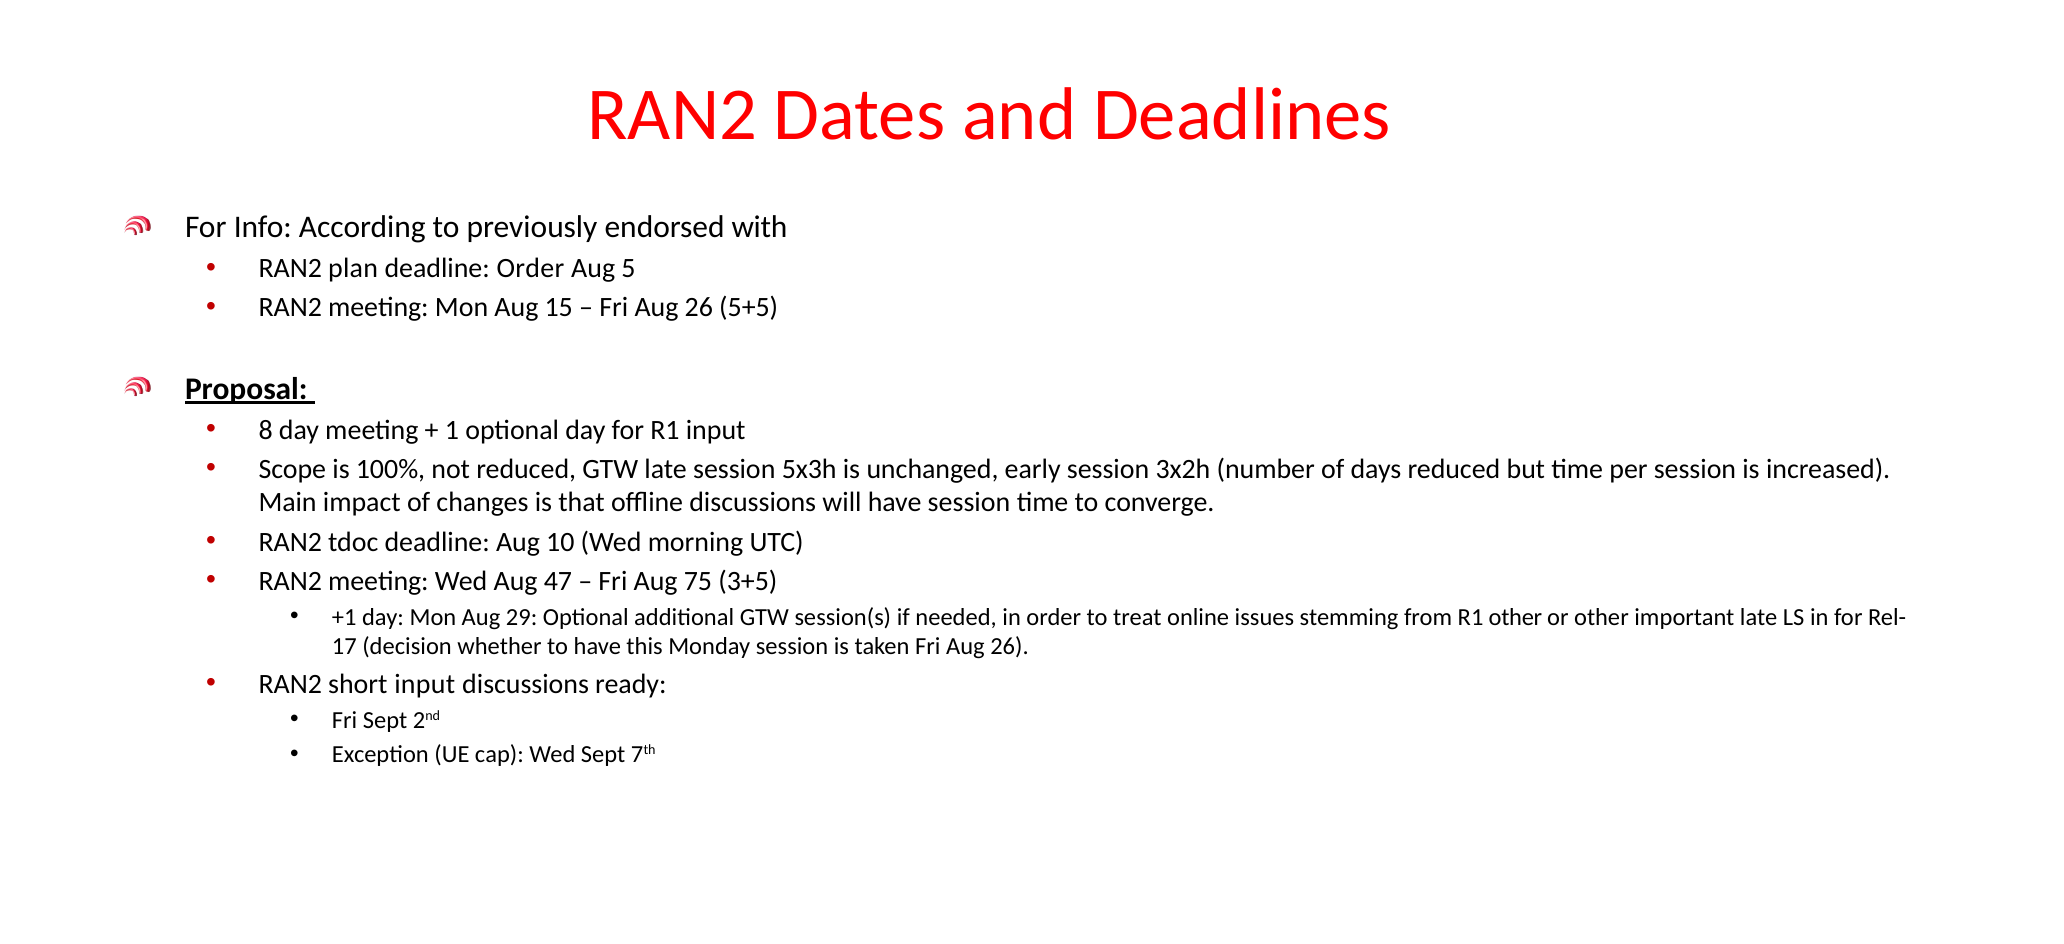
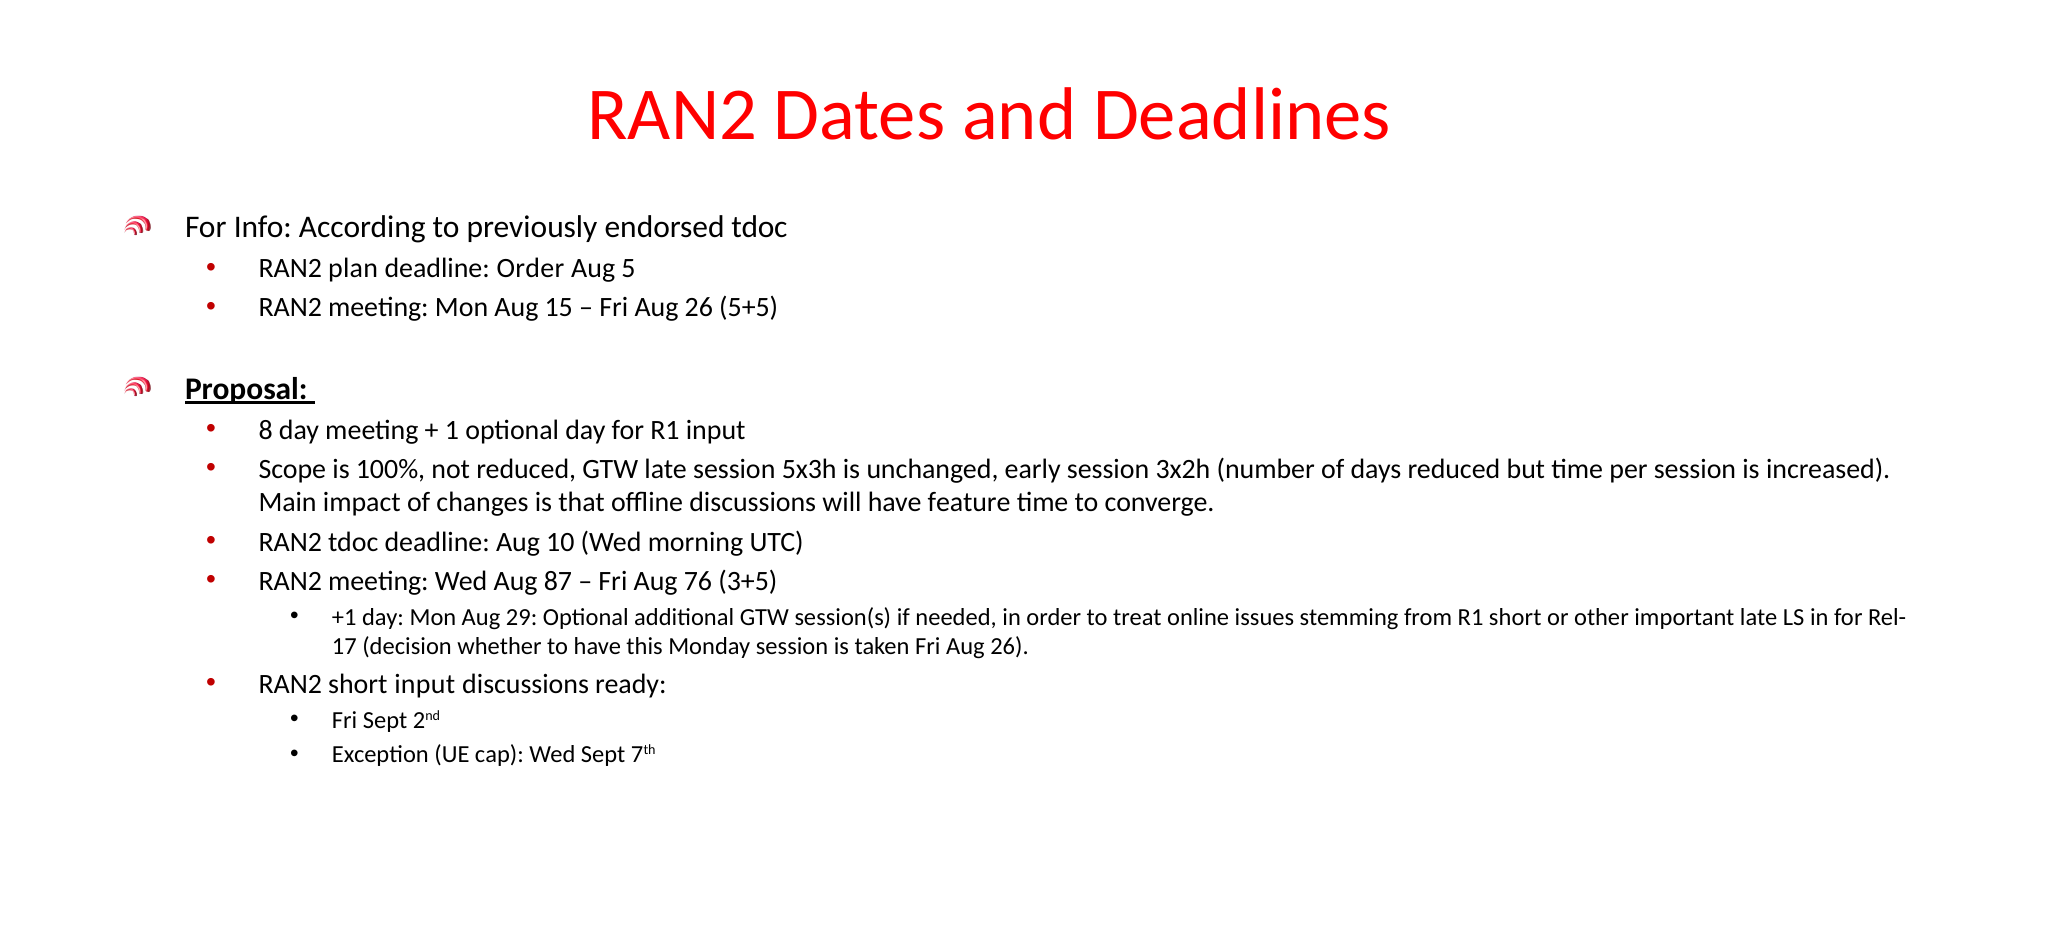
endorsed with: with -> tdoc (759, 228)
have session: session -> feature (969, 503)
47: 47 -> 87 (558, 581)
75: 75 -> 76 (698, 581)
R1 other: other -> short (1515, 617)
